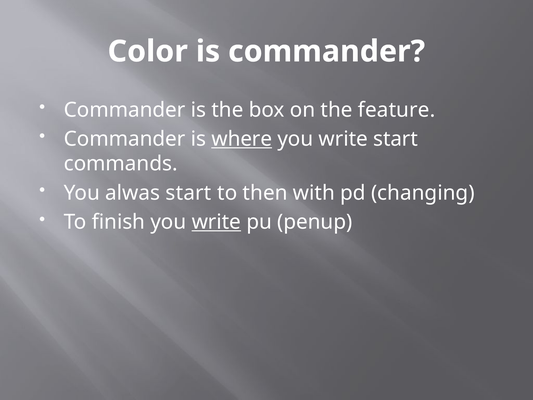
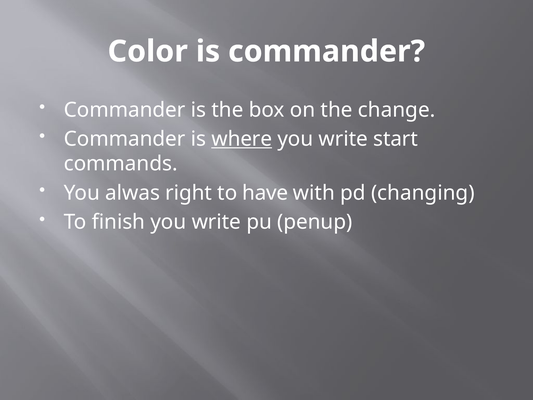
feature: feature -> change (397, 110)
alwas start: start -> right (189, 193)
then: then -> have (265, 193)
write underline: present -> none (216, 222)
